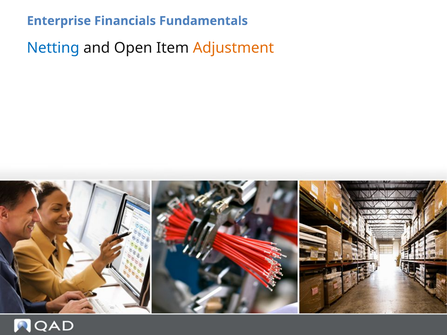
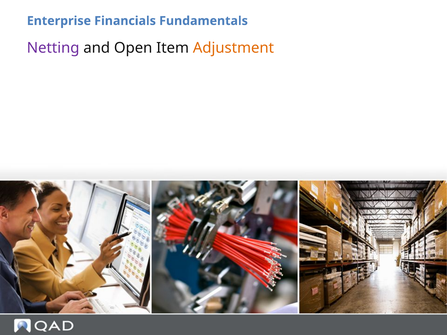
Netting colour: blue -> purple (53, 48)
